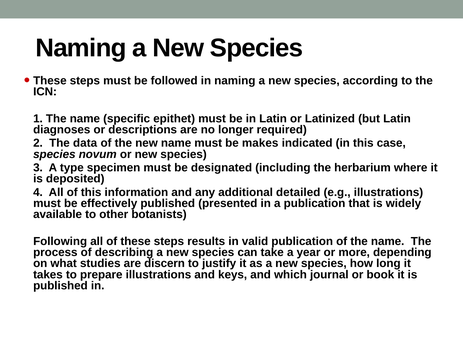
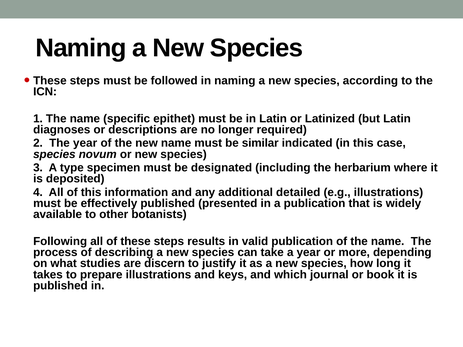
The data: data -> year (85, 143)
makes: makes -> similar (260, 143)
